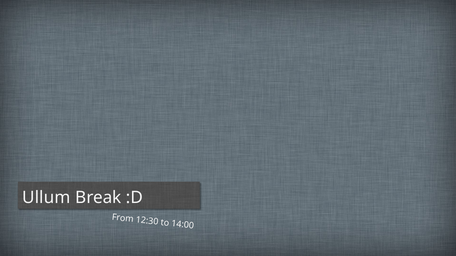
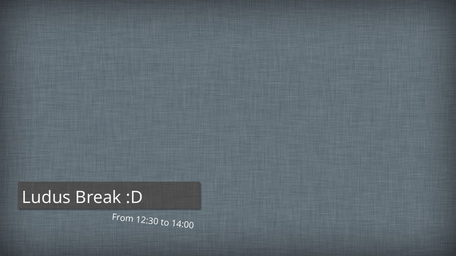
Ullum: Ullum -> Ludus (46, 198)
